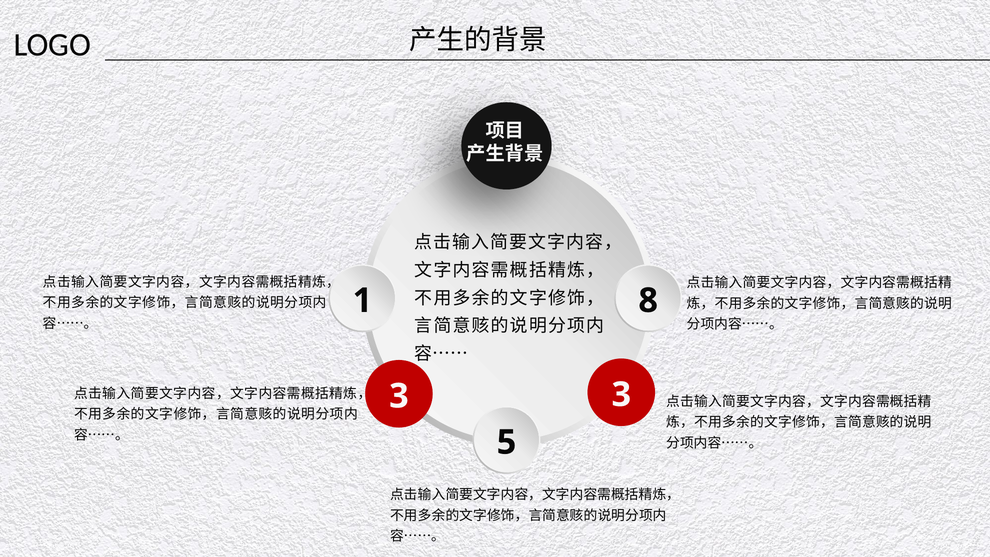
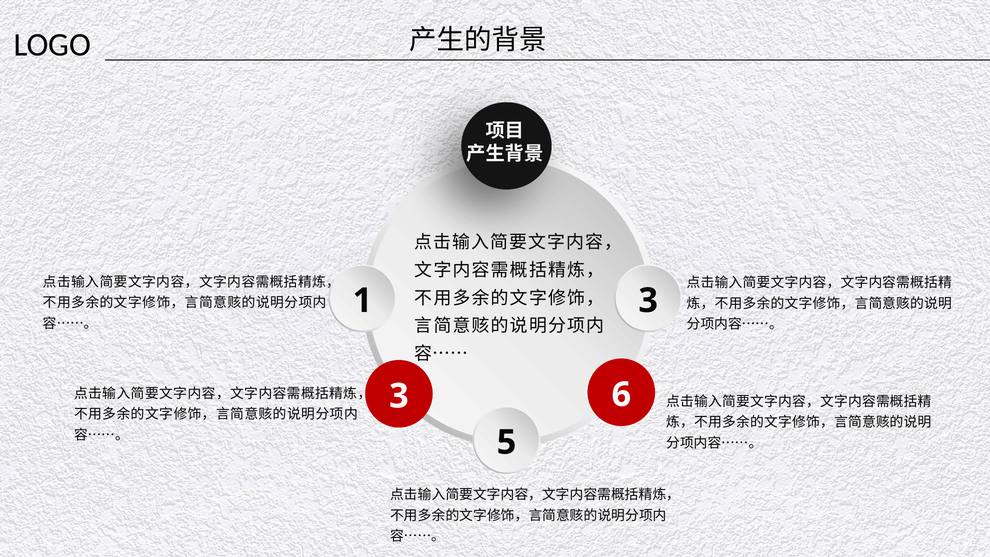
1 8: 8 -> 3 (648, 301)
3 3: 3 -> 6 (621, 395)
